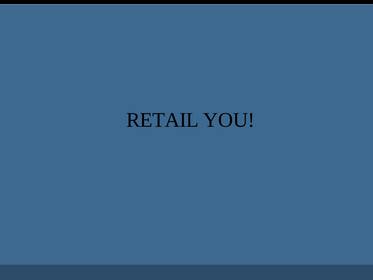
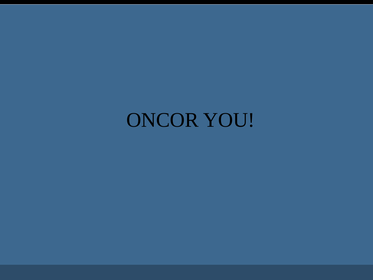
RETAIL: RETAIL -> ONCOR (162, 120)
